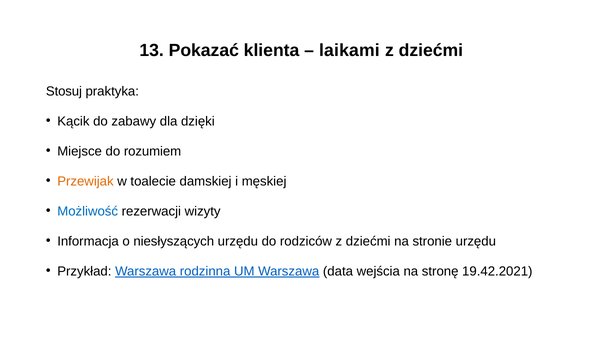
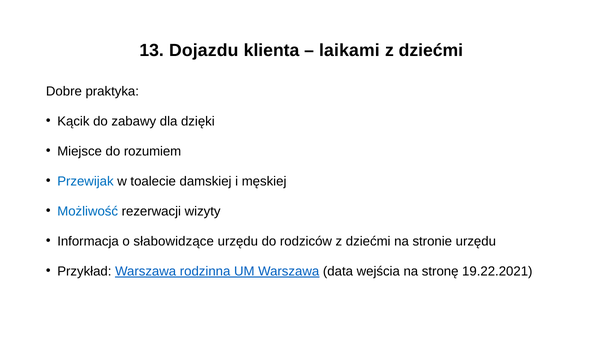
Pokazać: Pokazać -> Dojazdu (204, 51)
Stosuj: Stosuj -> Dobre (64, 91)
Przewijak colour: orange -> blue (85, 181)
niesłyszących: niesłyszących -> słabowidzące (174, 241)
19.42.2021: 19.42.2021 -> 19.22.2021 (497, 271)
